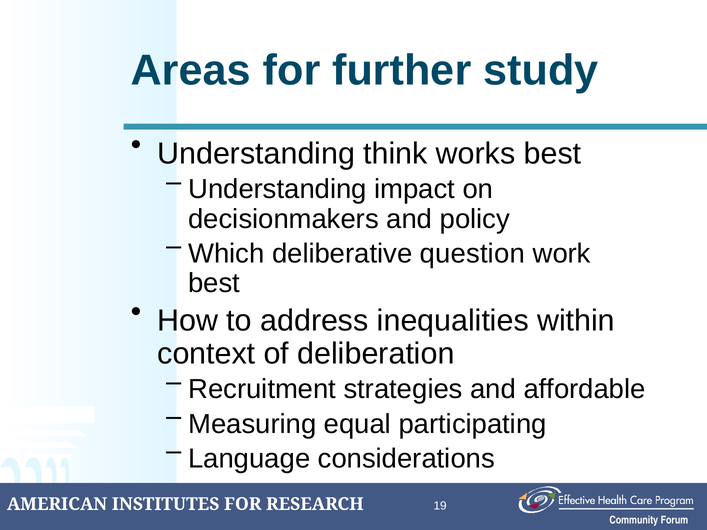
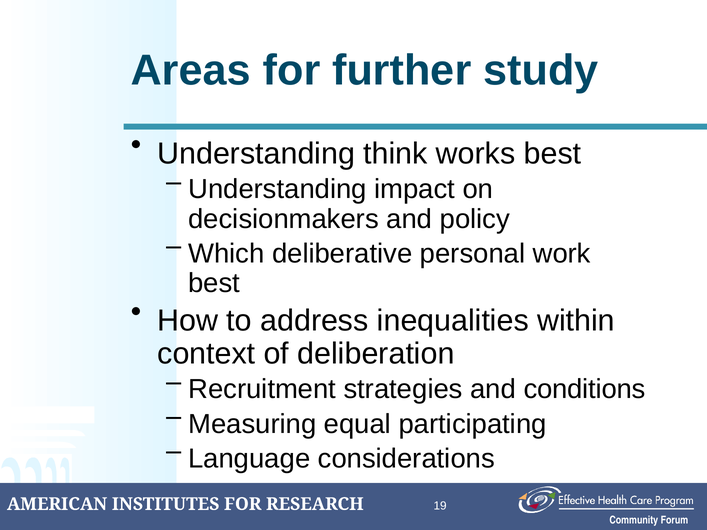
question: question -> personal (473, 254)
affordable: affordable -> conditions (585, 390)
